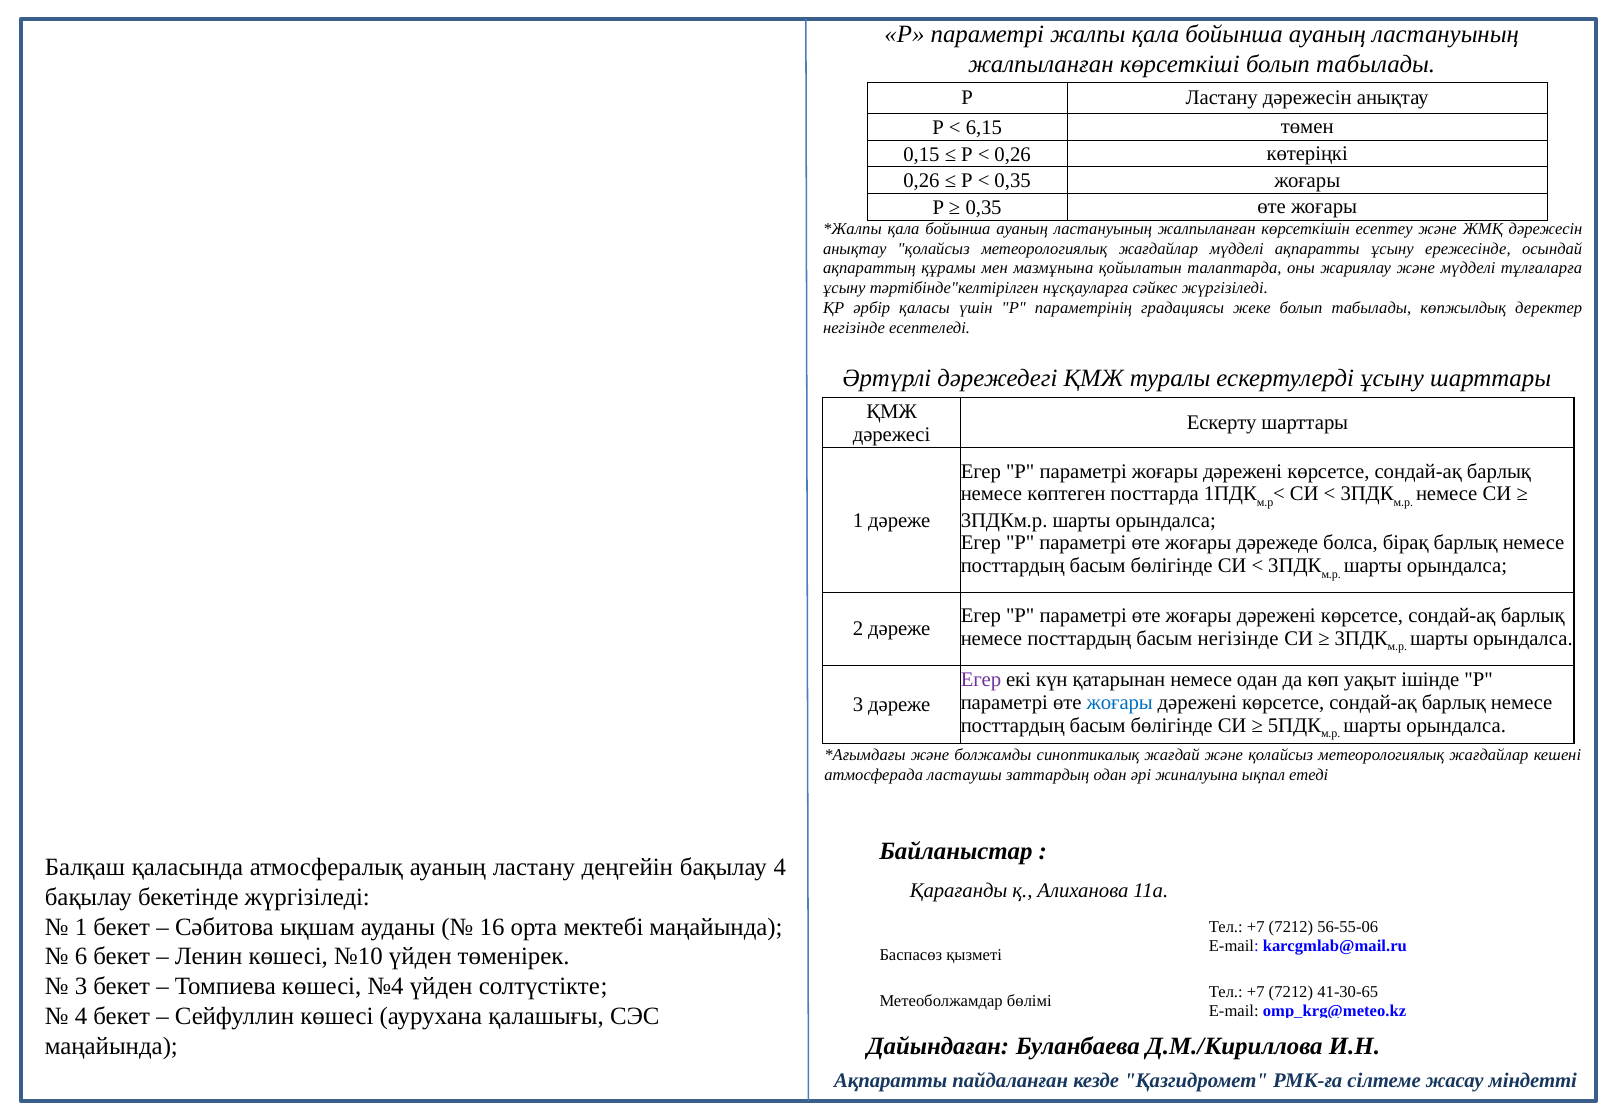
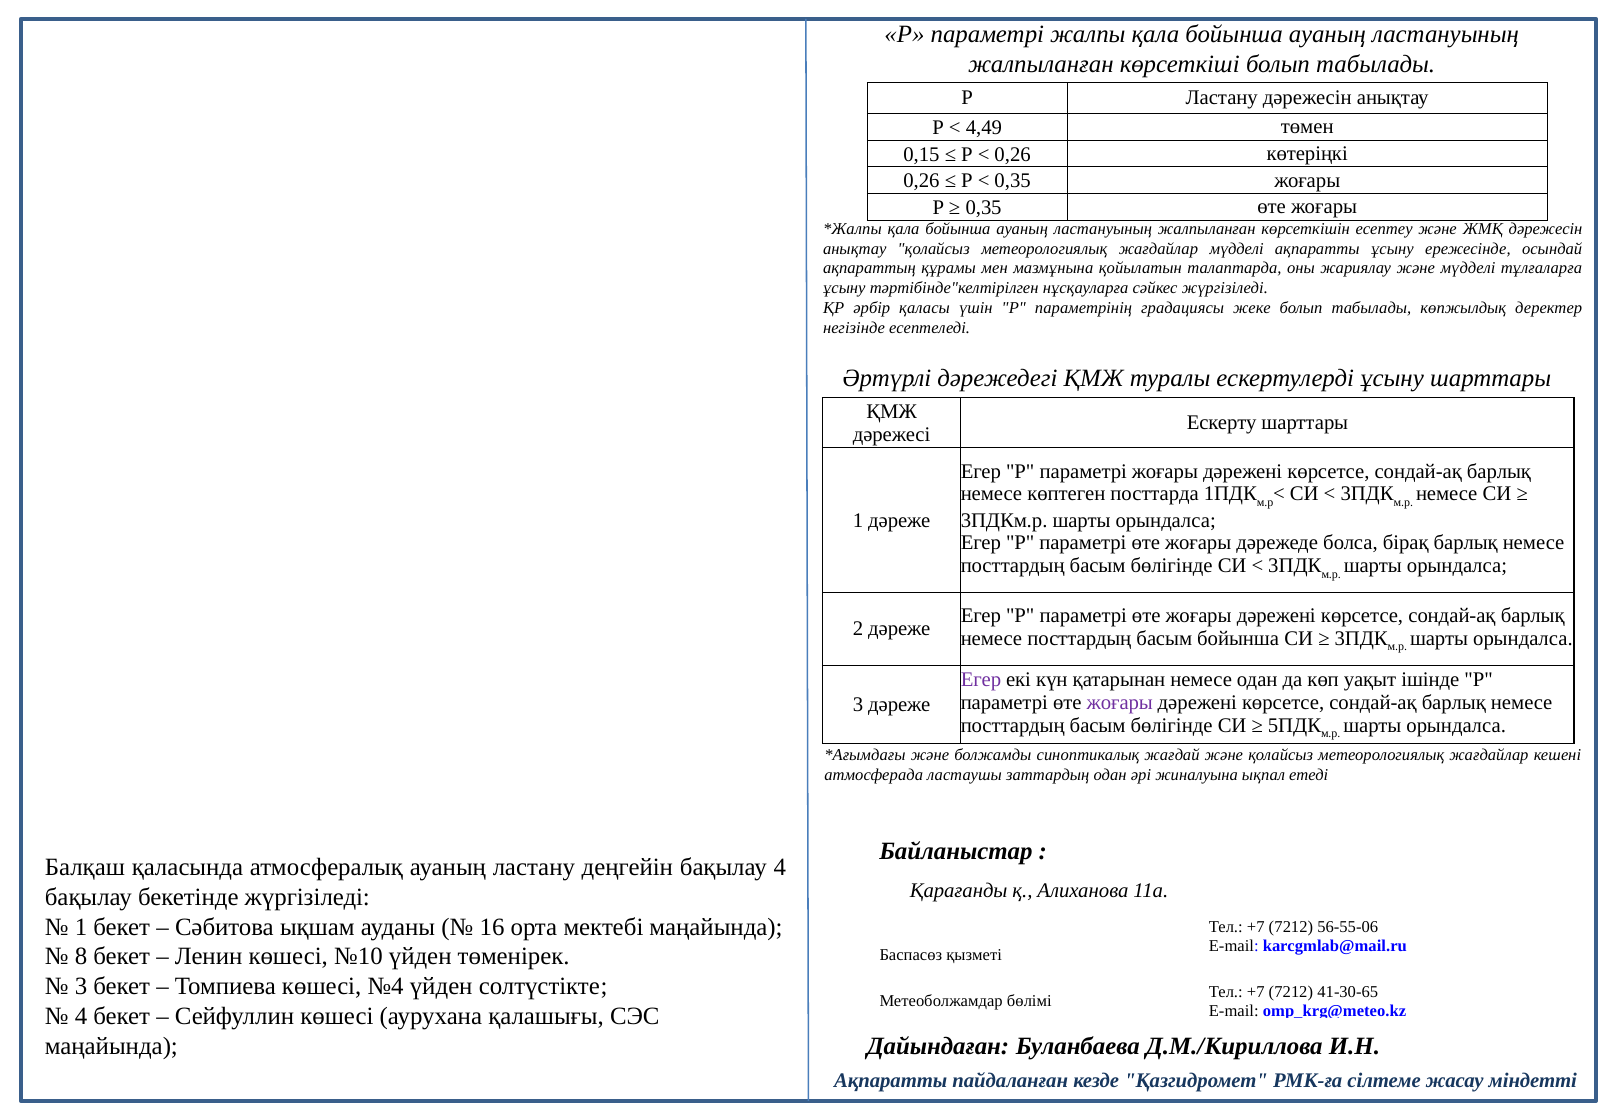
6,15: 6,15 -> 4,49 (984, 128)
басым негізінде: негізінде -> бойынша (1238, 638)
жоғары colour: blue -> purple (1120, 702)
6: 6 -> 8 (81, 956)
